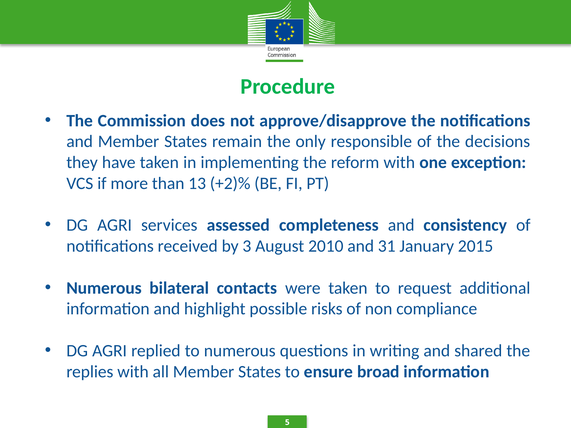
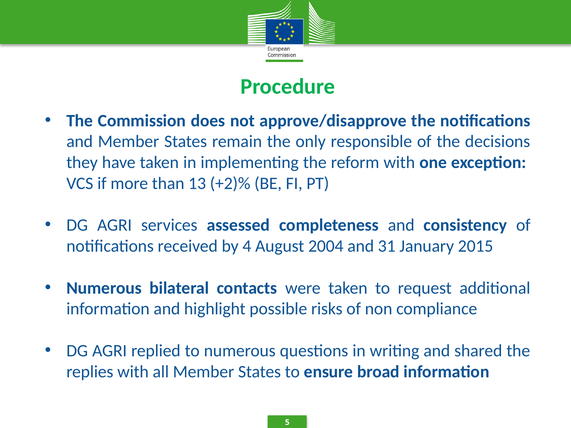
3: 3 -> 4 (247, 246)
2010: 2010 -> 2004 (326, 246)
